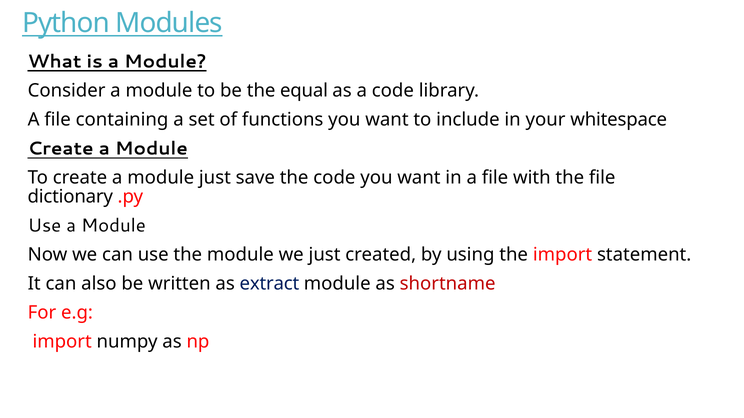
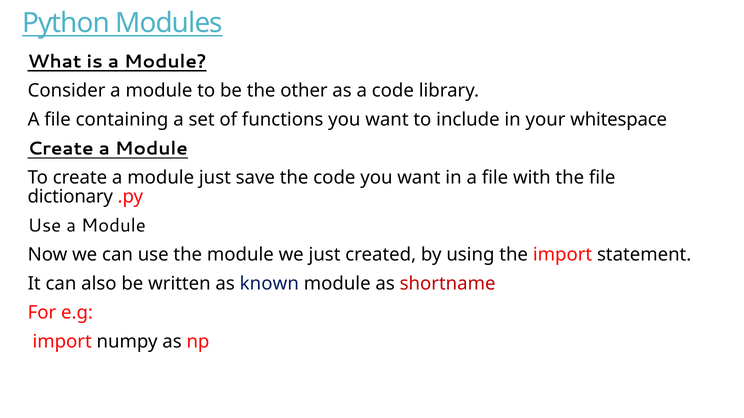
equal: equal -> other (304, 91)
extract: extract -> known (269, 284)
